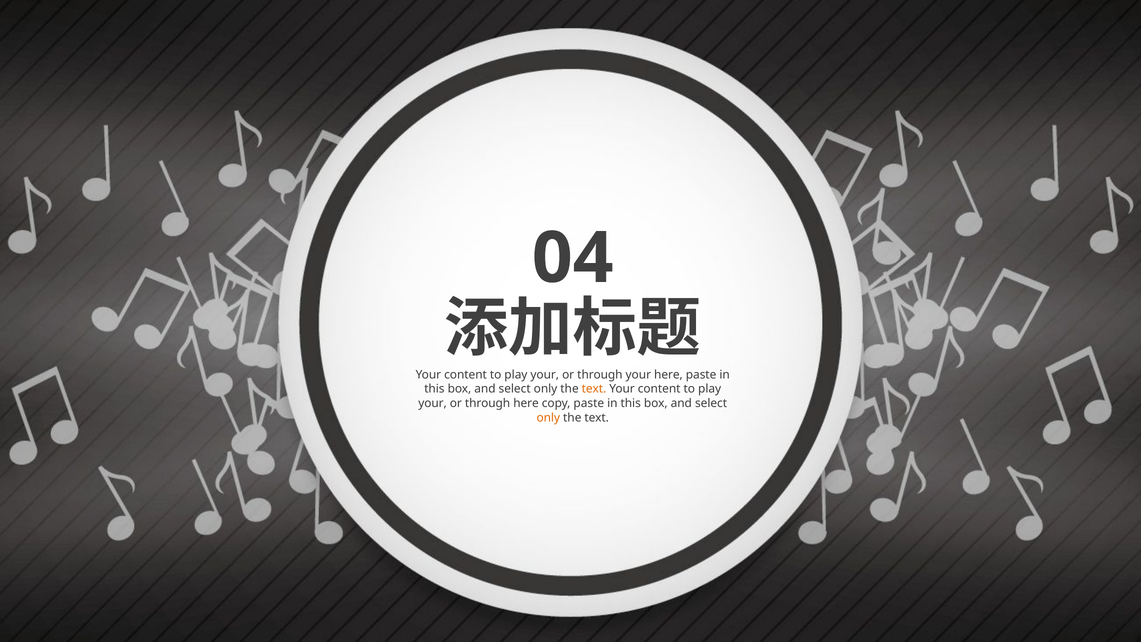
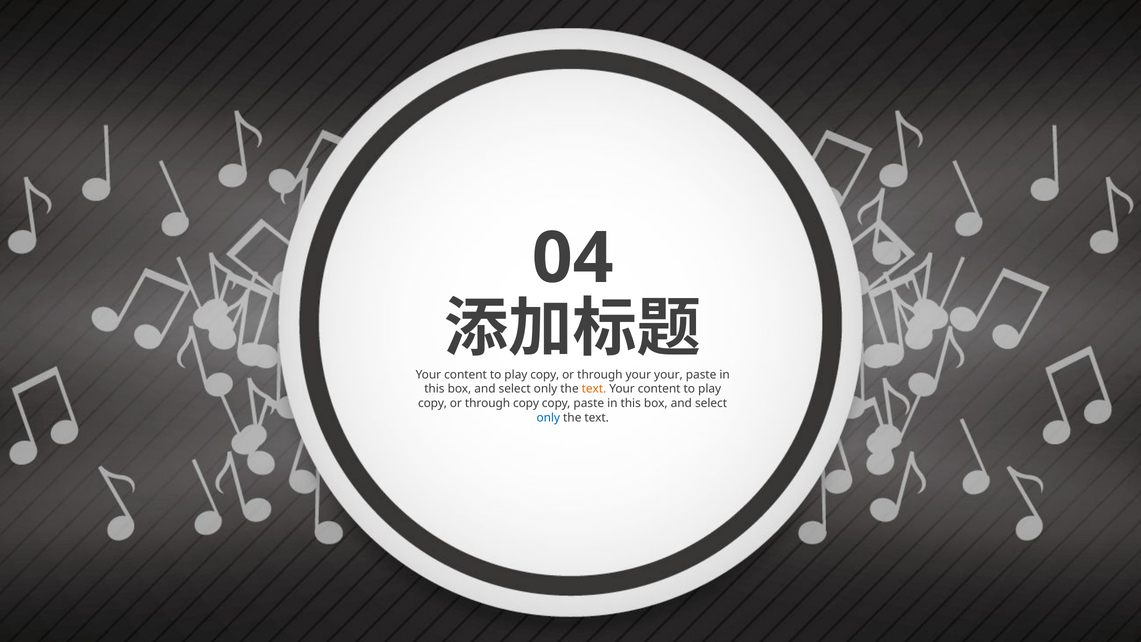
your: your -> copy (545, 375)
your here: here -> your (668, 375)
your: your -> copy (433, 403)
through here: here -> copy (526, 403)
only colour: orange -> blue (548, 418)
